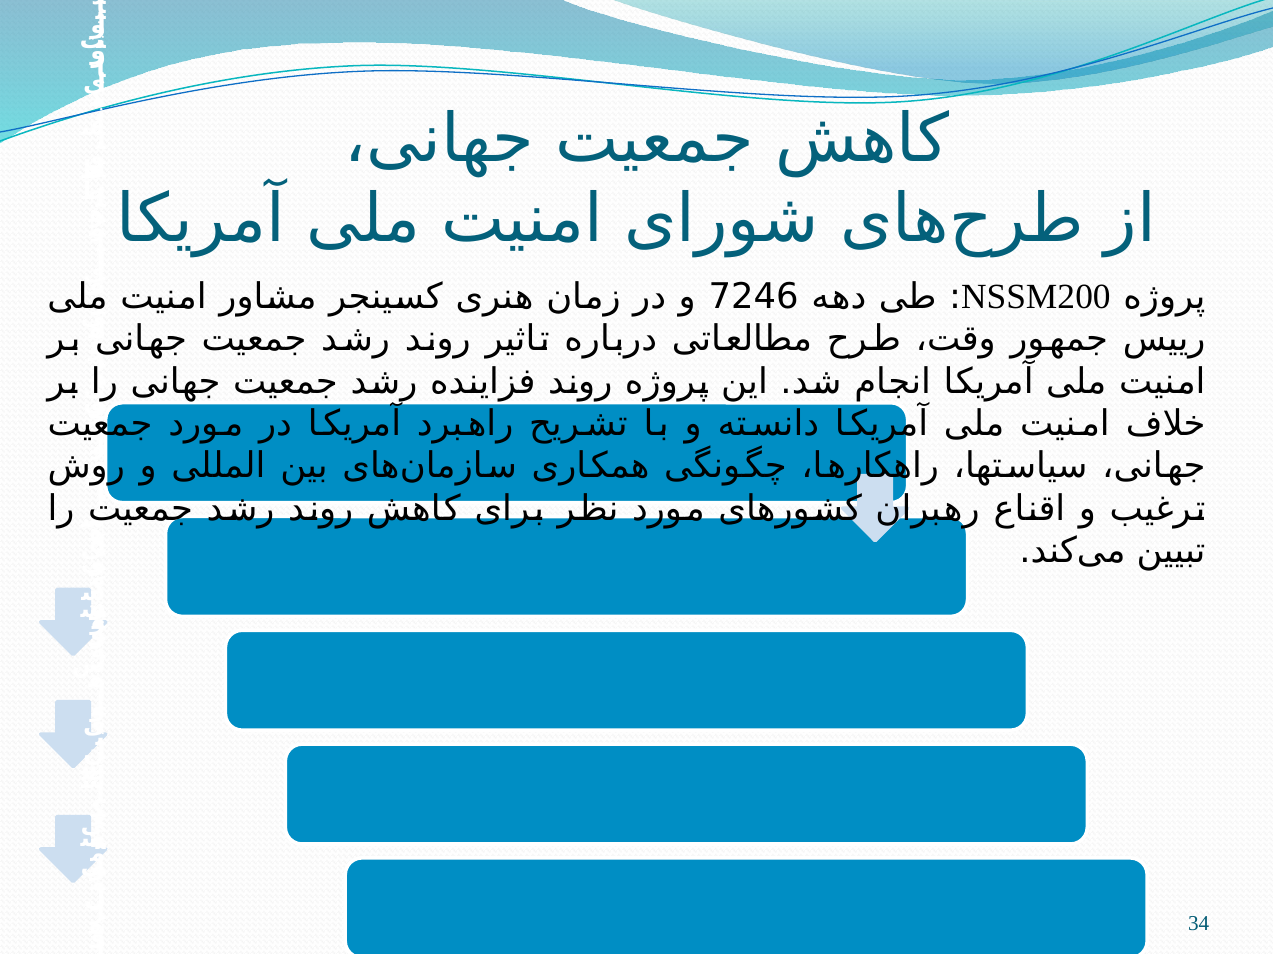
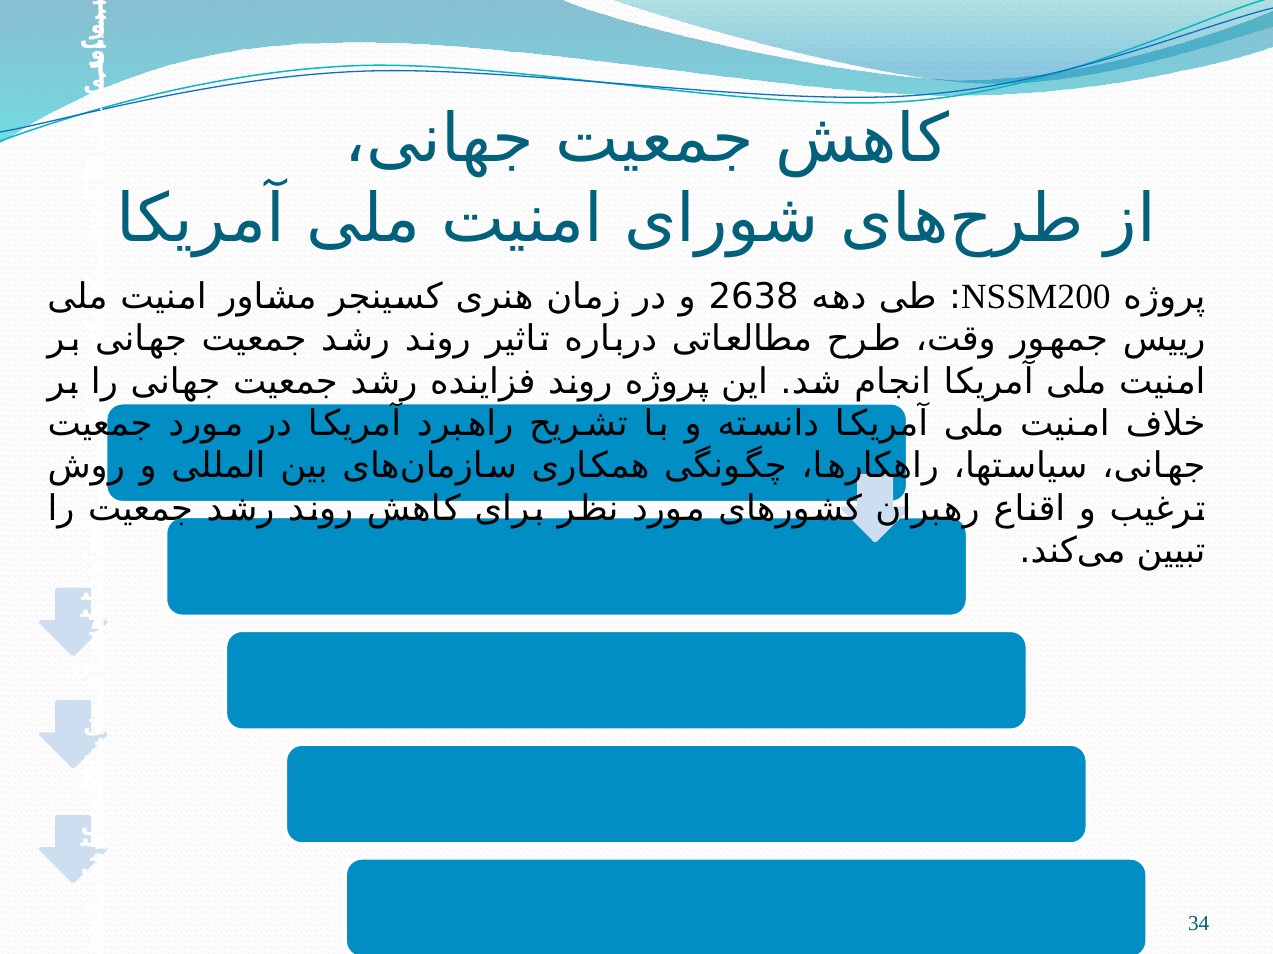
7246: 7246 -> 2638 (754, 297)
